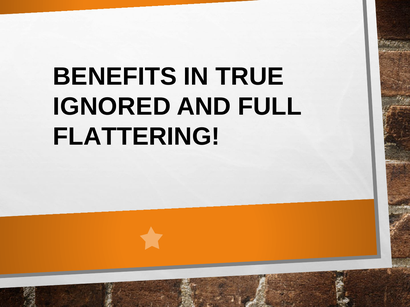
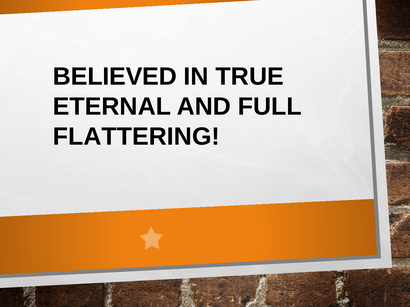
BENEFITS: BENEFITS -> BELIEVED (115, 77)
IGNORED: IGNORED -> ETERNAL (112, 107)
